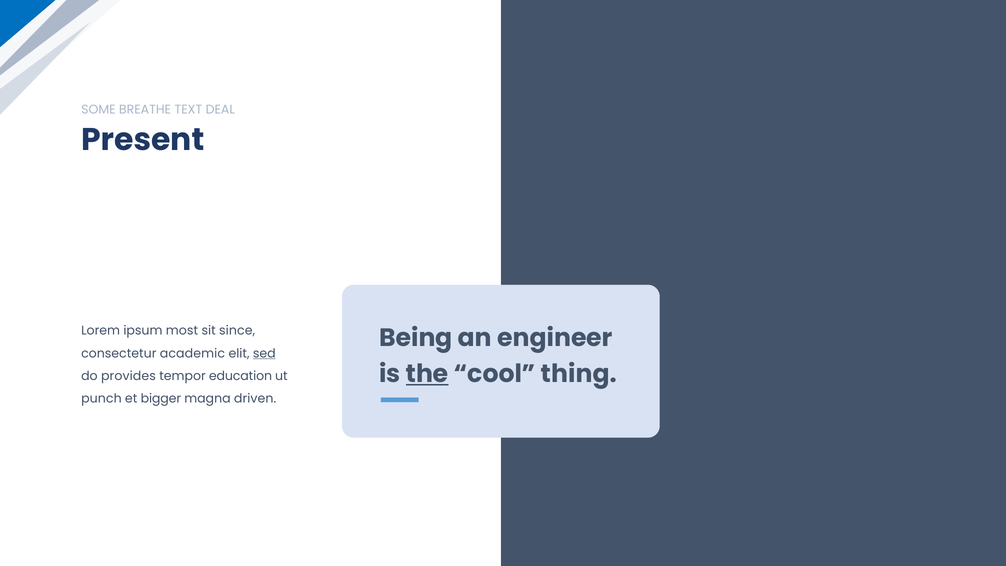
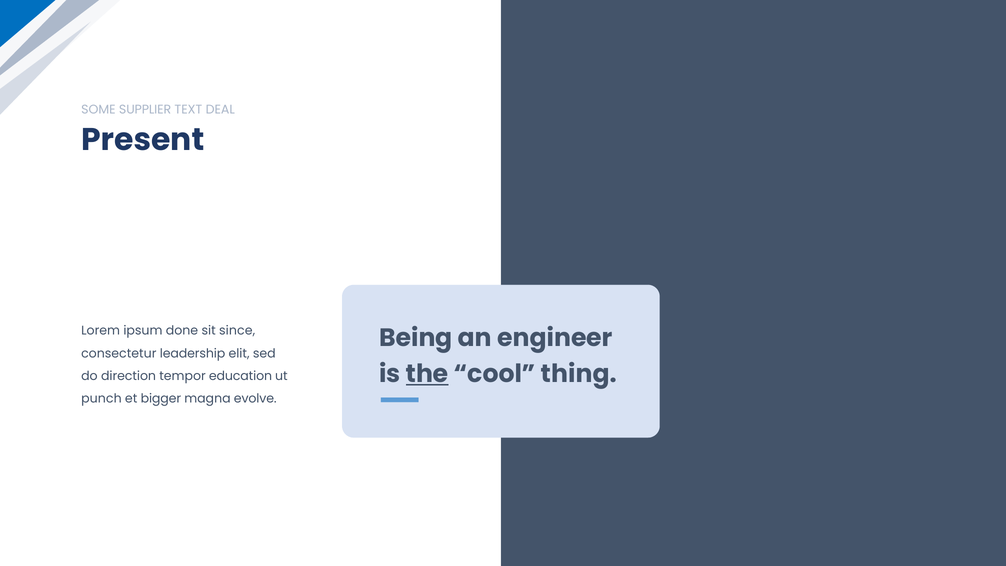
BREATHE: BREATHE -> SUPPLIER (145, 110)
most: most -> done (182, 331)
academic: academic -> leadership (193, 353)
sed underline: present -> none (264, 353)
provides: provides -> direction (129, 376)
driven: driven -> evolve (255, 399)
